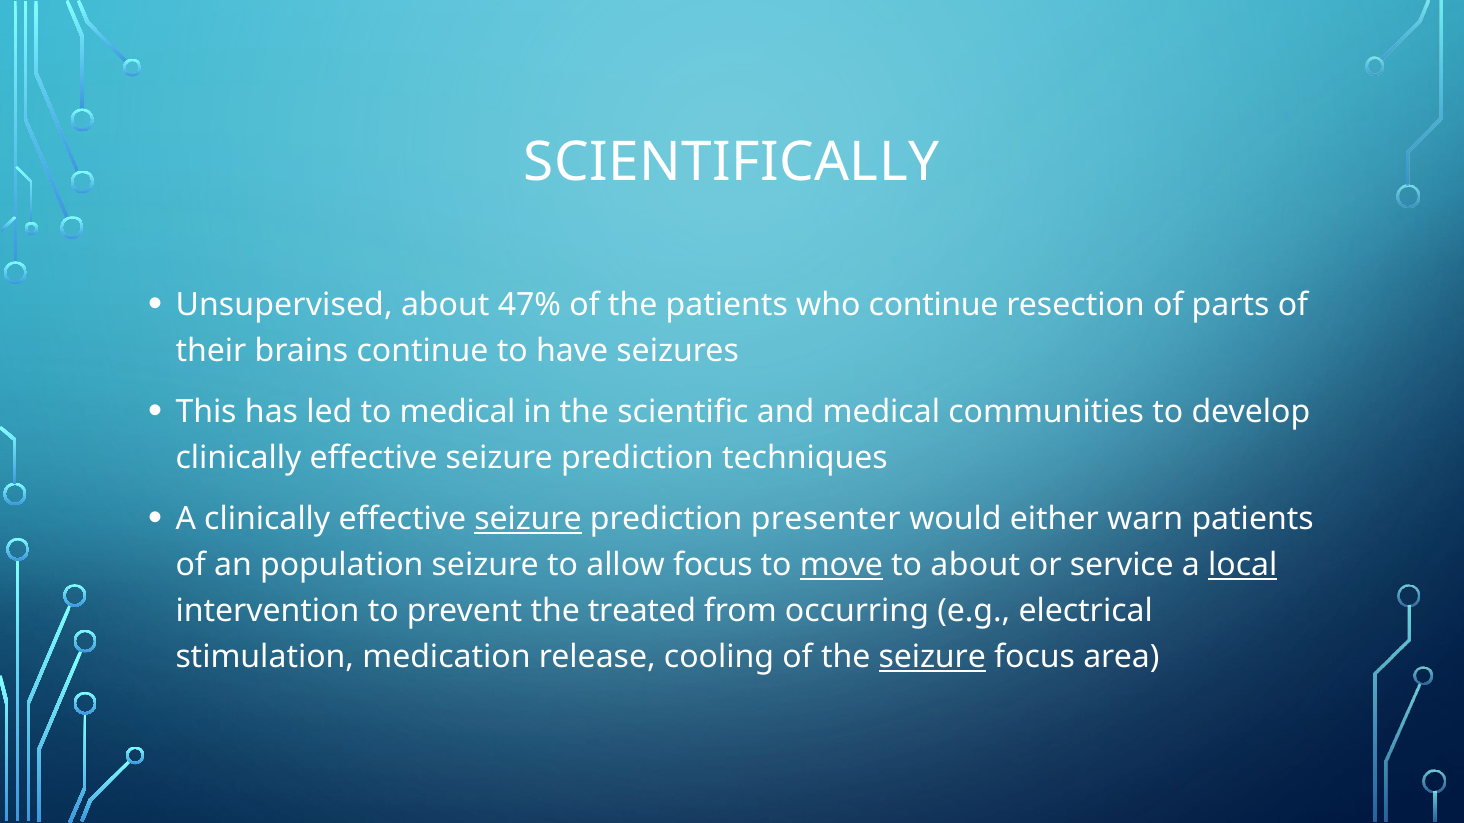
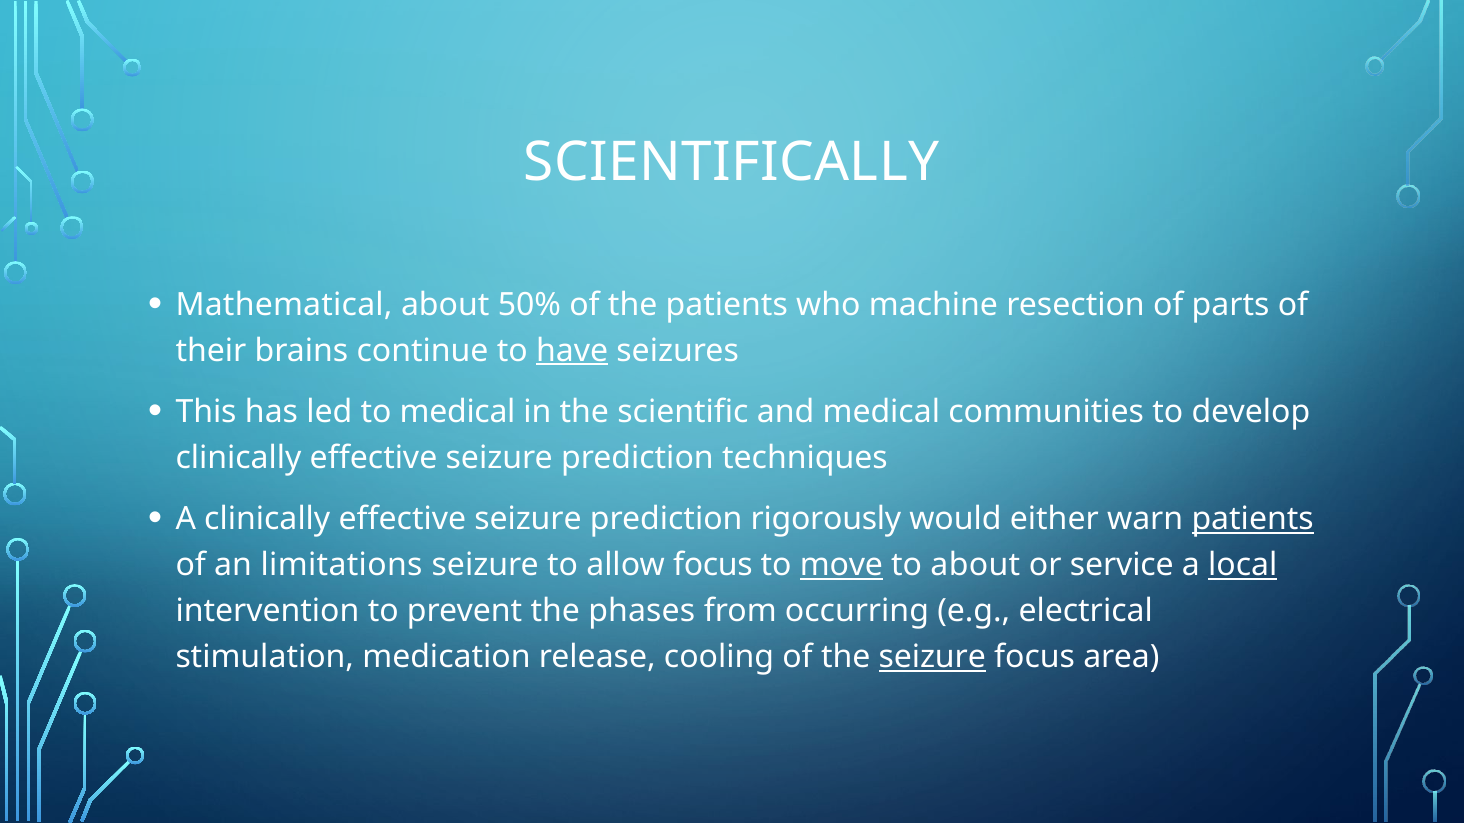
Unsupervised: Unsupervised -> Mathematical (284, 305)
47%: 47% -> 50% (529, 305)
who continue: continue -> machine (933, 305)
have underline: none -> present (572, 351)
seizure underline: present -> none (528, 520)
presenter: presenter -> rigorously (826, 520)
patients underline: none -> present (1253, 520)
population: population -> limitations (342, 566)
treated: treated -> phases (642, 612)
